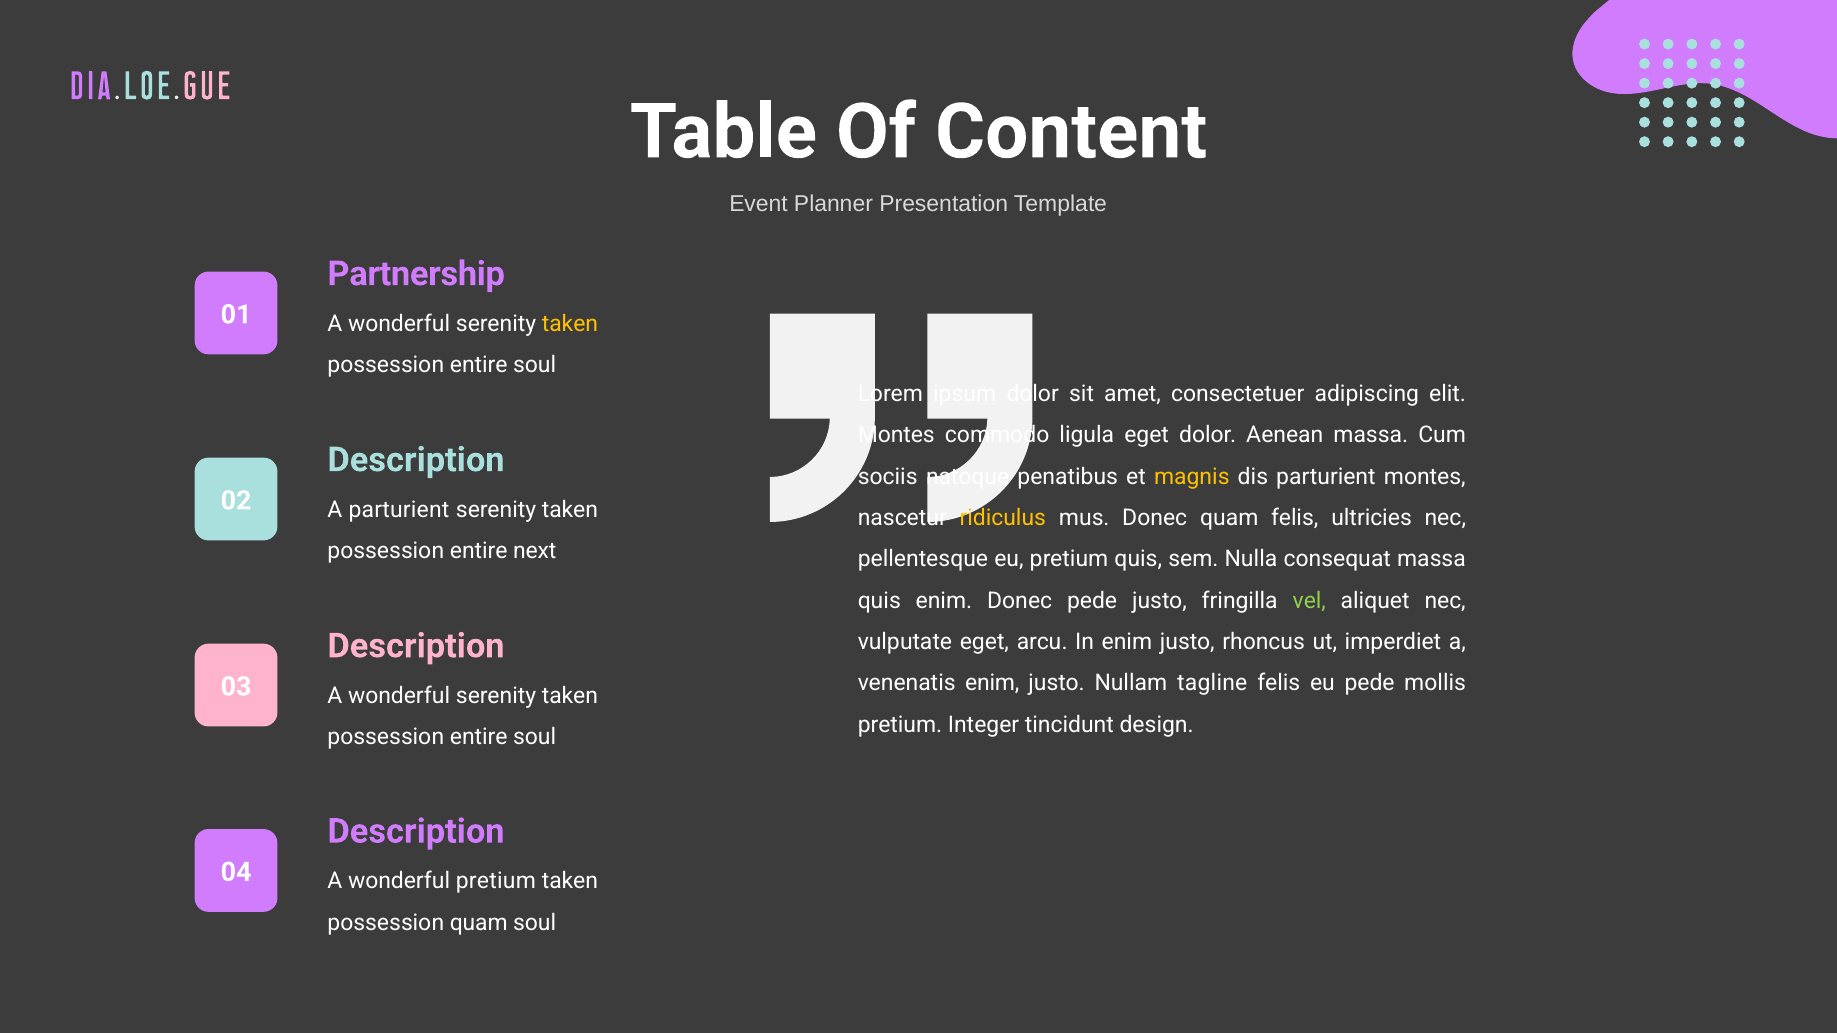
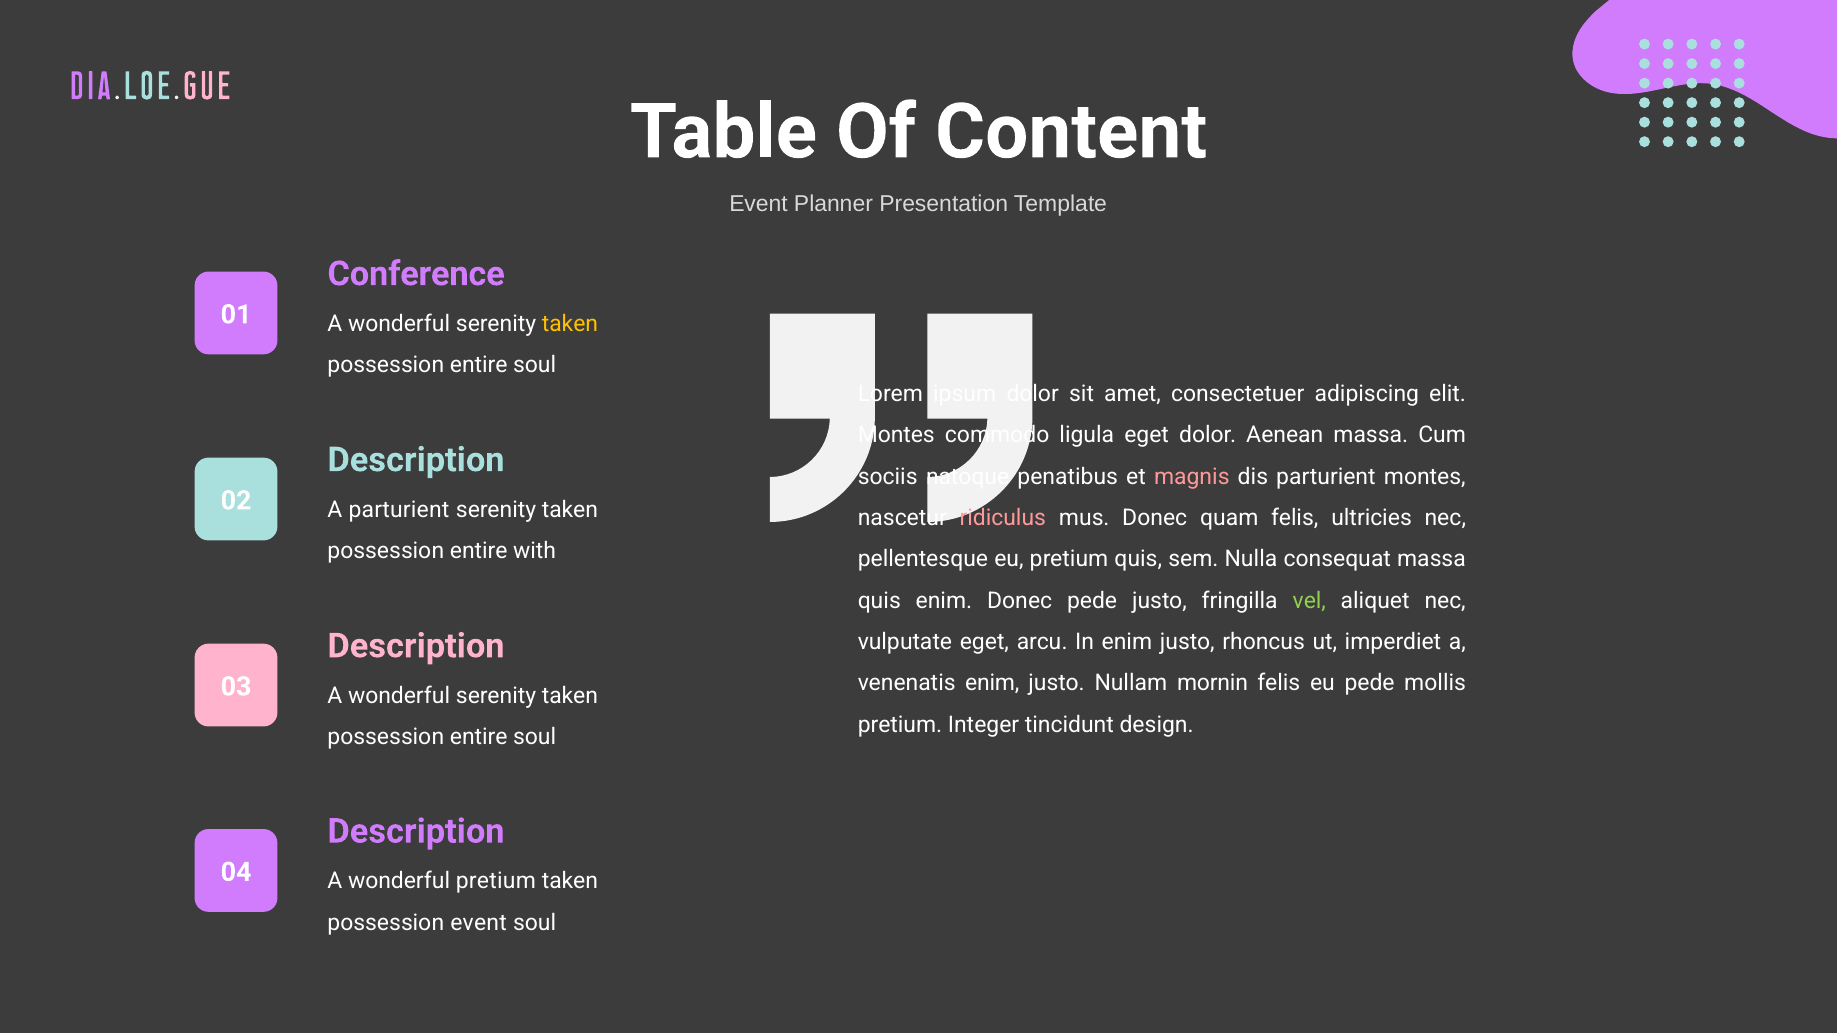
Partnership: Partnership -> Conference (416, 274)
magnis colour: yellow -> pink (1192, 477)
ridiculus colour: yellow -> pink (1003, 518)
next: next -> with (535, 551)
tagline: tagline -> mornin (1212, 683)
possession quam: quam -> event (479, 923)
